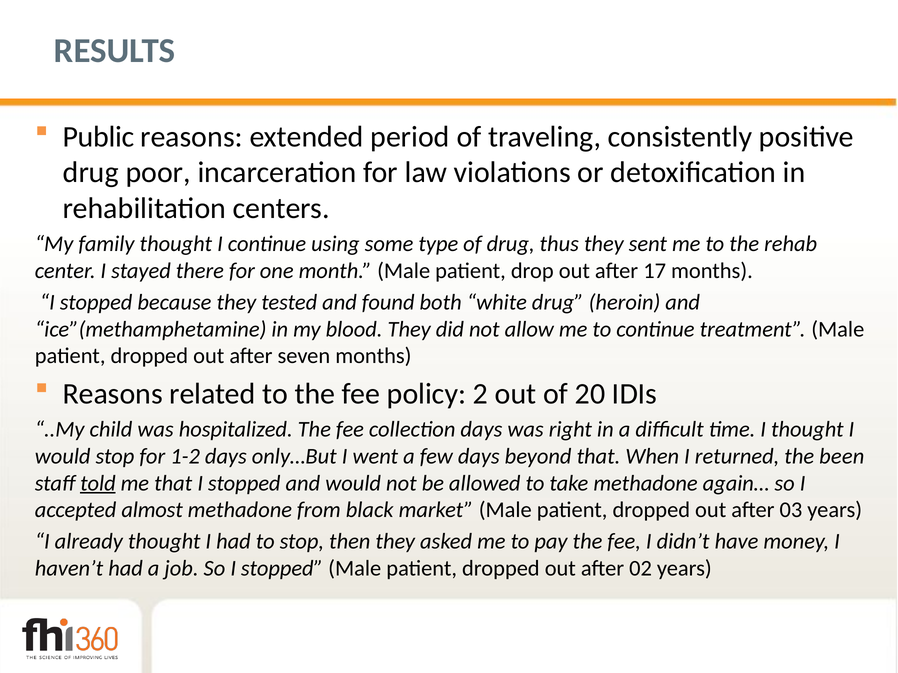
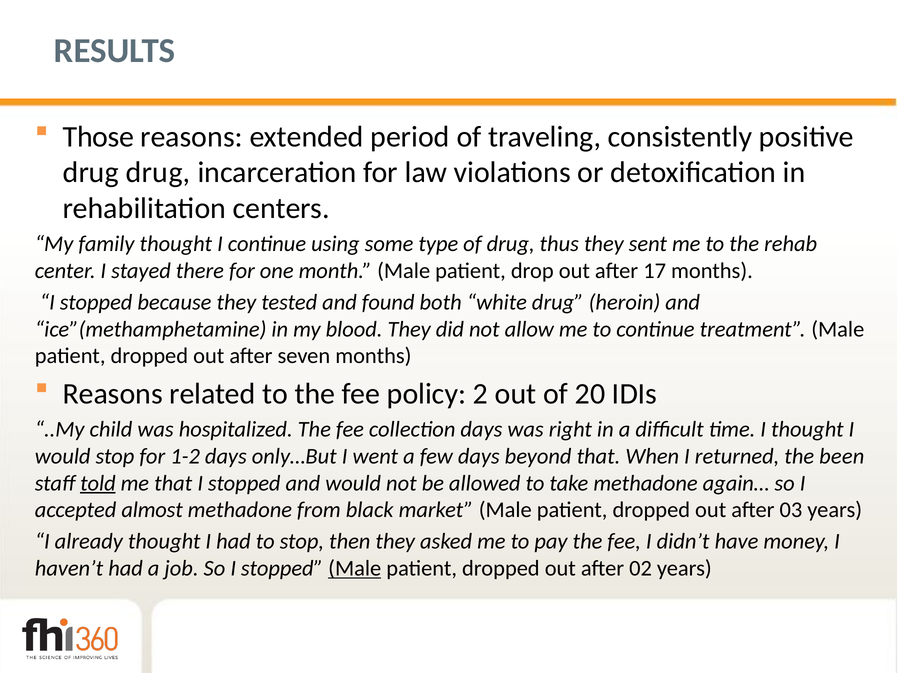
Public: Public -> Those (99, 137)
drug poor: poor -> drug (158, 173)
Male underline: none -> present (355, 569)
